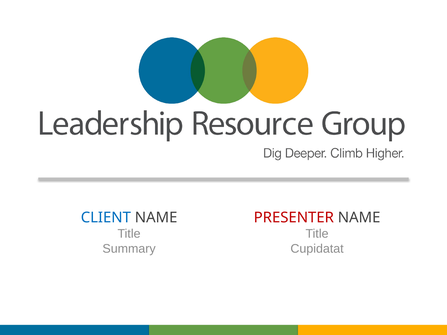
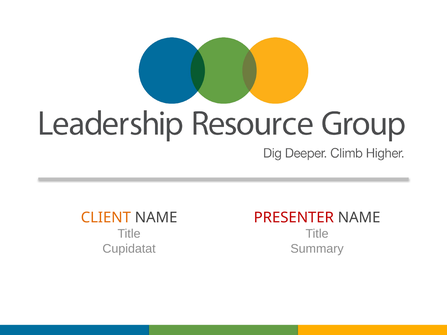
CLIENT colour: blue -> orange (106, 218)
Summary: Summary -> Cupidatat (129, 249)
Cupidatat: Cupidatat -> Summary (317, 249)
